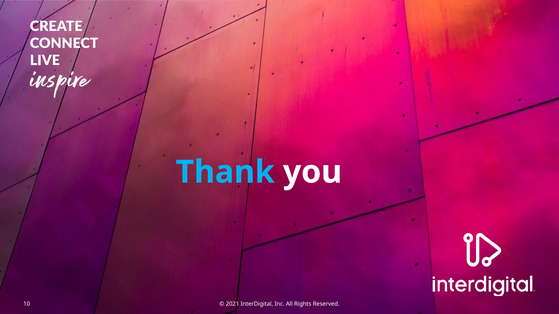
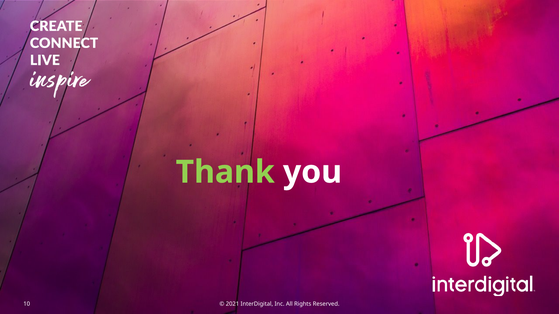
Thank colour: light blue -> light green (225, 172)
